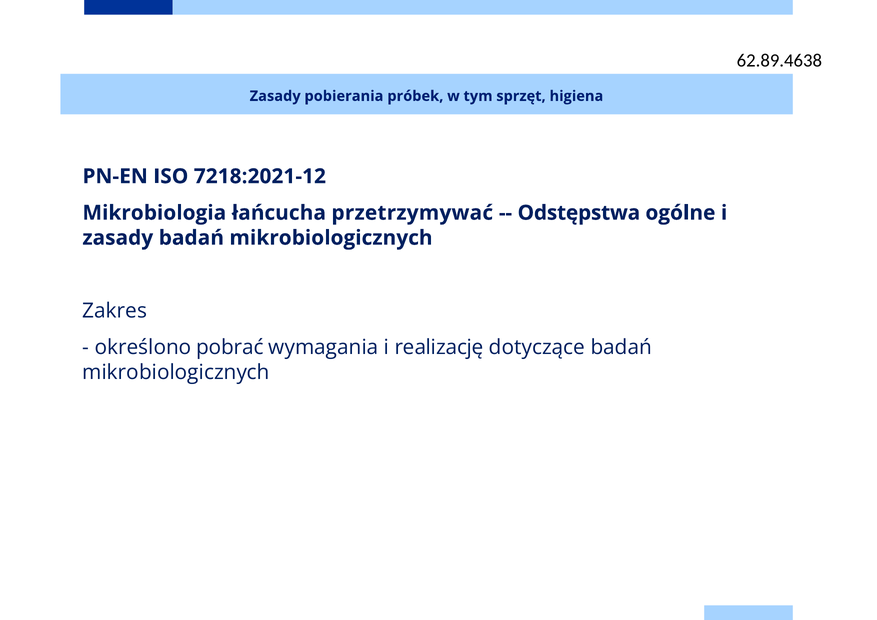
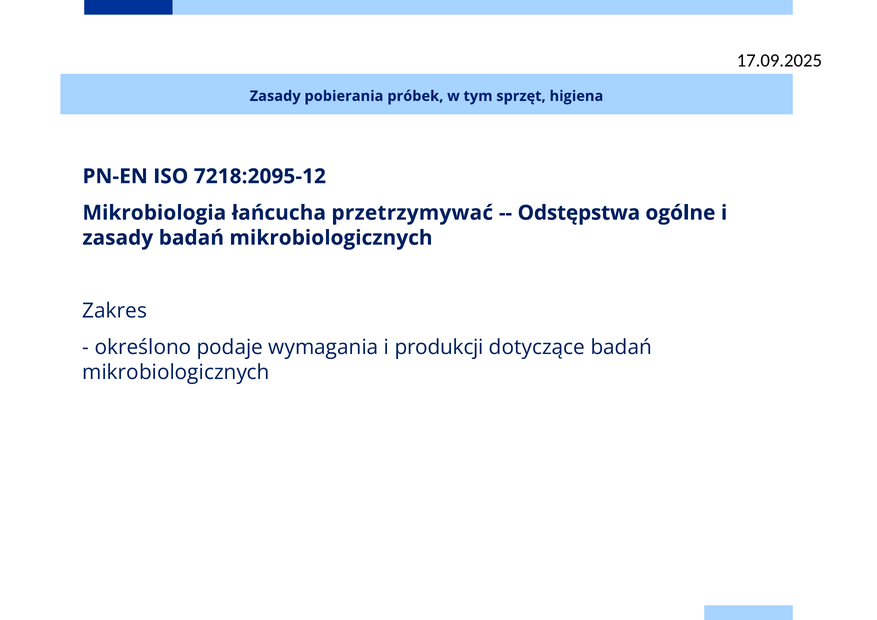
62.89.4638: 62.89.4638 -> 17.09.2025 (779, 61)
7218:2021-12: 7218:2021-12 -> 7218:2095-12 (260, 176)
pobrać: pobrać -> podaje (230, 347)
realizację: realizację -> produkcji (439, 347)
